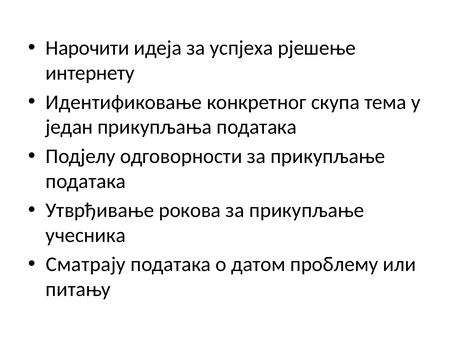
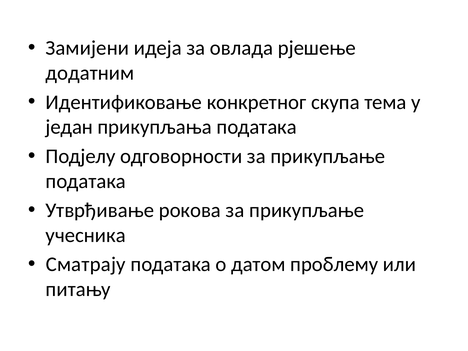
Нарочити: Нарочити -> Замијени (87, 48)
успјеха: успјеха -> овлада (241, 48)
интернету: интернету -> додатним (90, 73)
